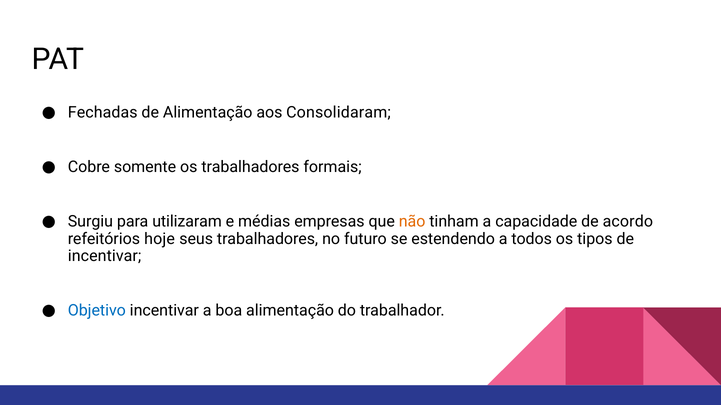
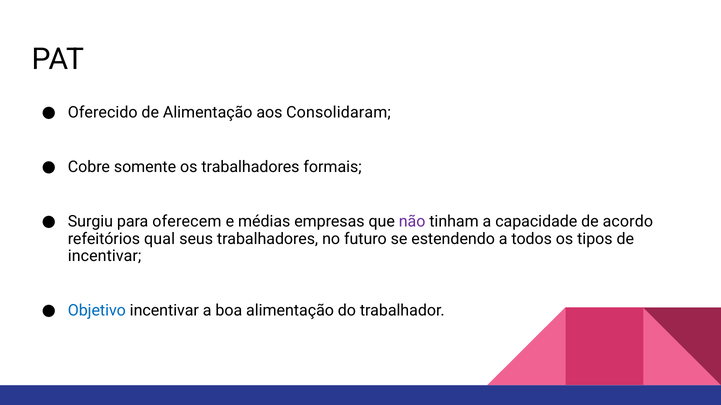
Fechadas: Fechadas -> Oferecido (103, 113)
utilizaram: utilizaram -> oferecem (187, 222)
não colour: orange -> purple (412, 222)
hoje: hoje -> qual (160, 239)
